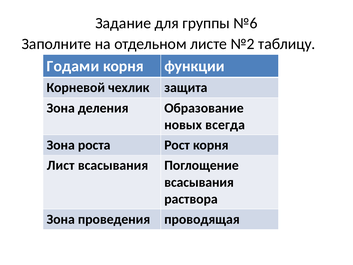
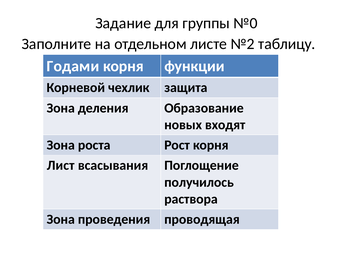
№6: №6 -> №0 (245, 23)
всегда: всегда -> входят (225, 125)
всасывания: всасывания -> получилось (199, 182)
